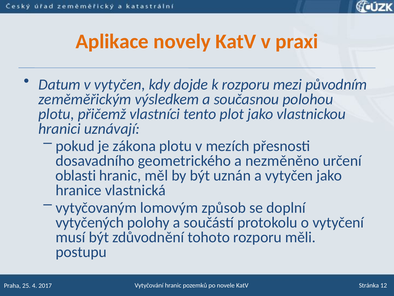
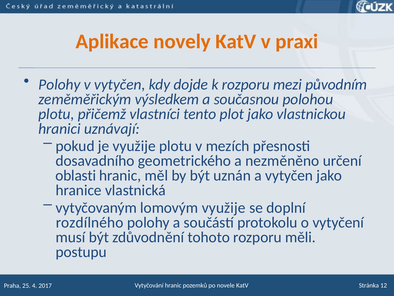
Datum: Datum -> Polohy (59, 84)
je zákona: zákona -> využije (134, 146)
lomovým způsob: způsob -> využije (224, 207)
vytyčených: vytyčených -> rozdílného (90, 222)
